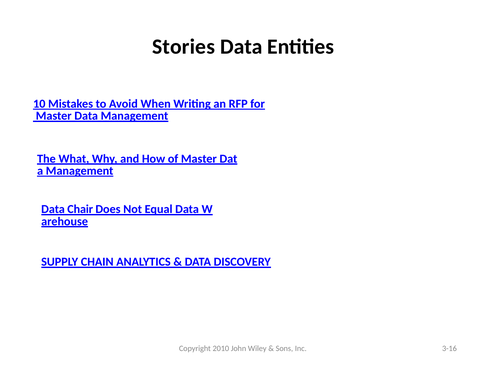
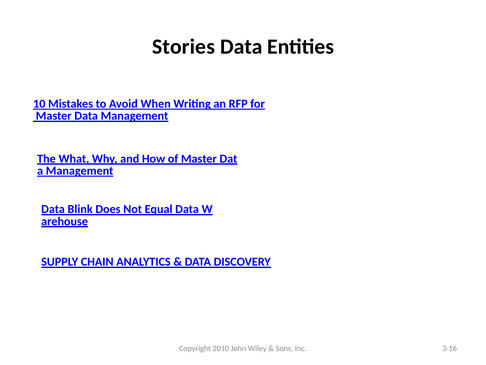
Chair: Chair -> Blink (80, 209)
